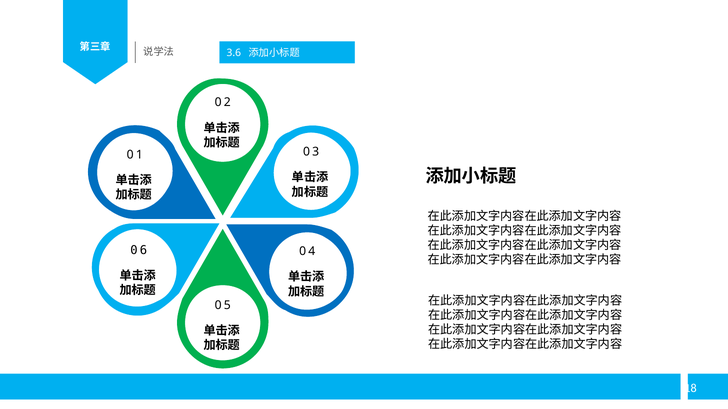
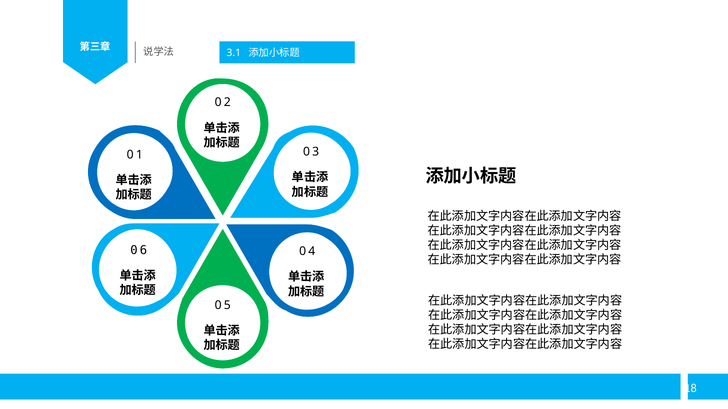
3.6: 3.6 -> 3.1 (234, 53)
